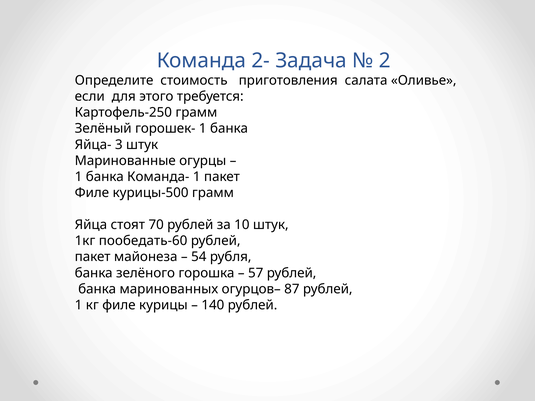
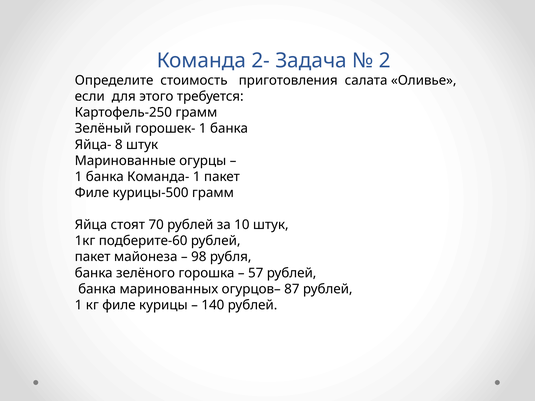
3: 3 -> 8 (119, 145)
пообедать-60: пообедать-60 -> подберите-60 (143, 241)
54: 54 -> 98 (199, 257)
